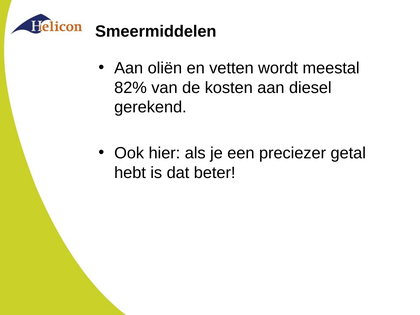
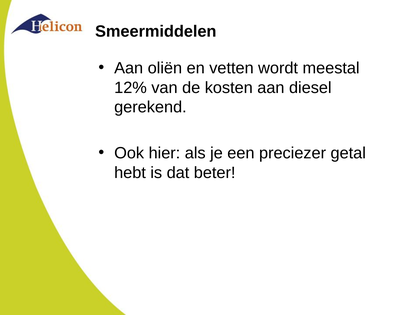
82%: 82% -> 12% (131, 88)
